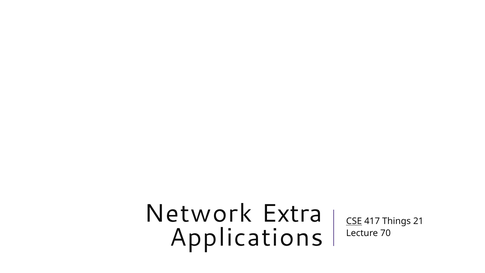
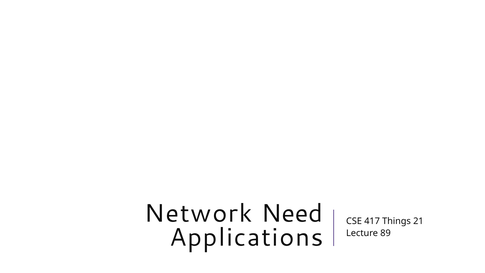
Extra: Extra -> Need (292, 213)
CSE underline: present -> none (354, 221)
70: 70 -> 89 (386, 233)
